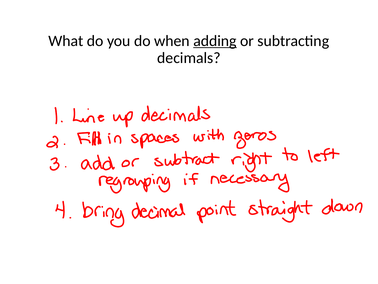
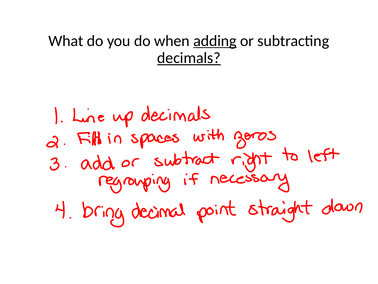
decimals underline: none -> present (189, 58)
